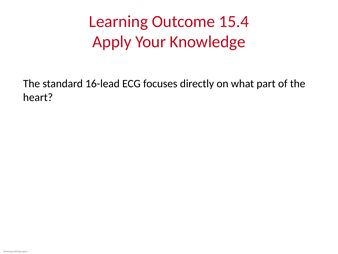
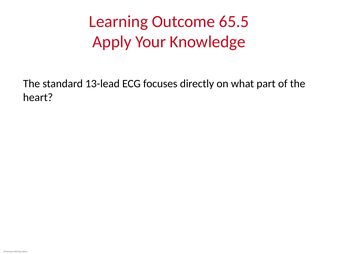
15.4: 15.4 -> 65.5 (234, 21)
16-lead: 16-lead -> 13-lead (103, 84)
